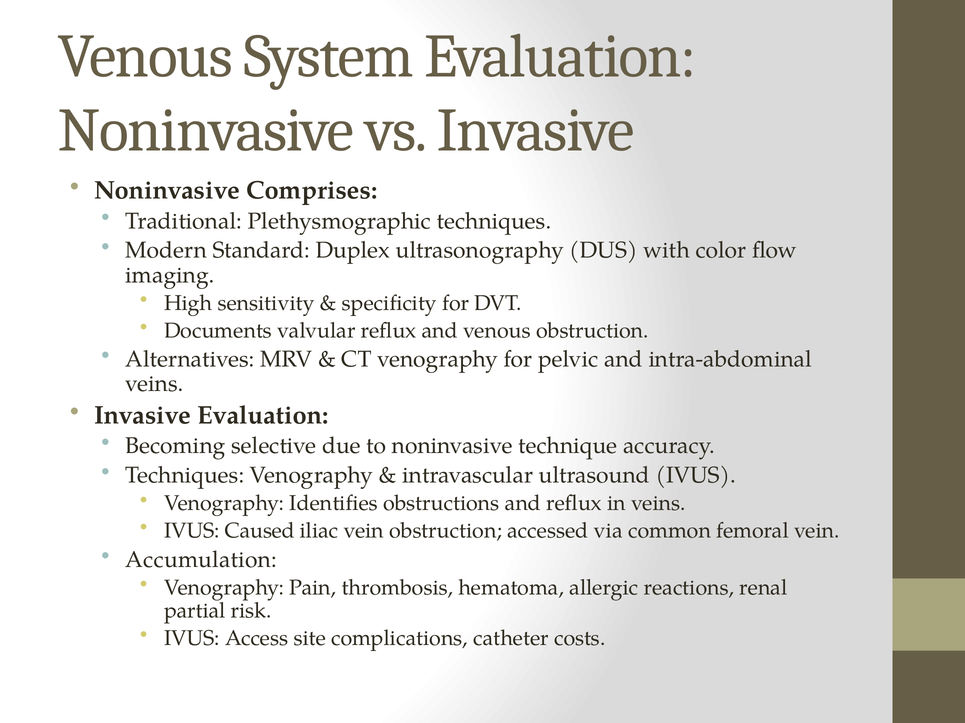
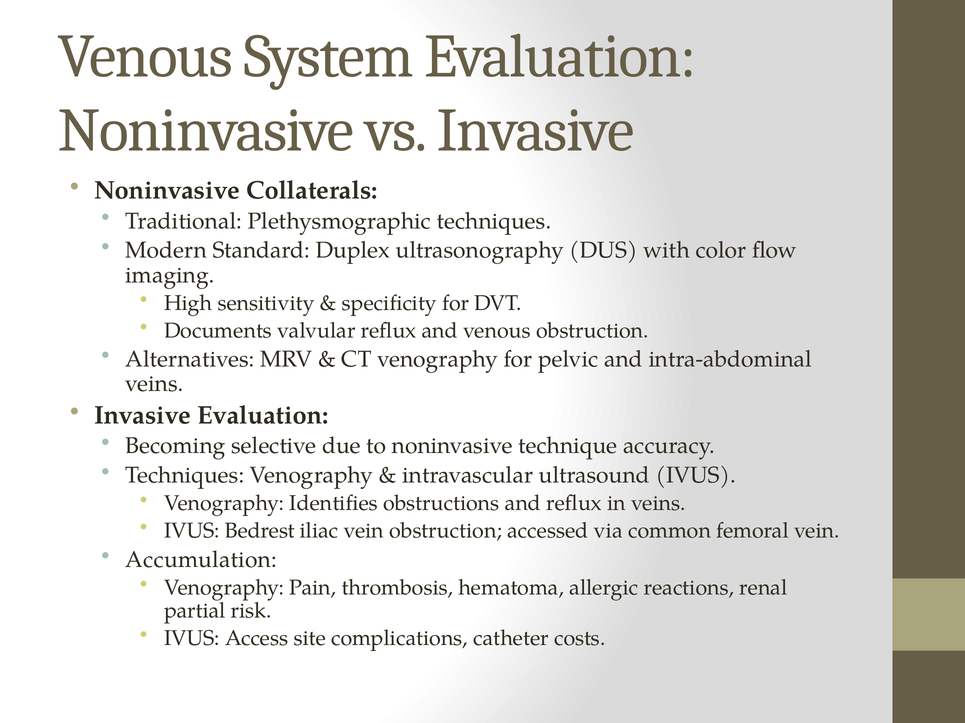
Comprises: Comprises -> Collaterals (312, 191)
Caused: Caused -> Bedrest (260, 531)
